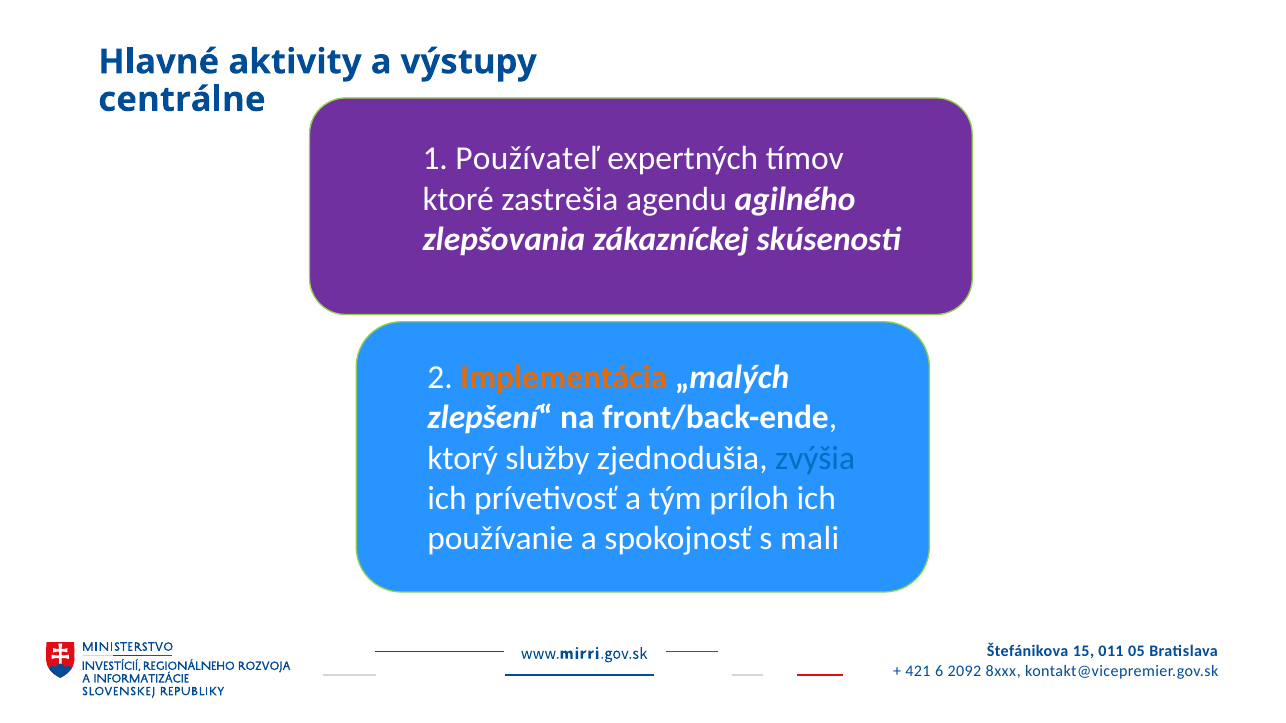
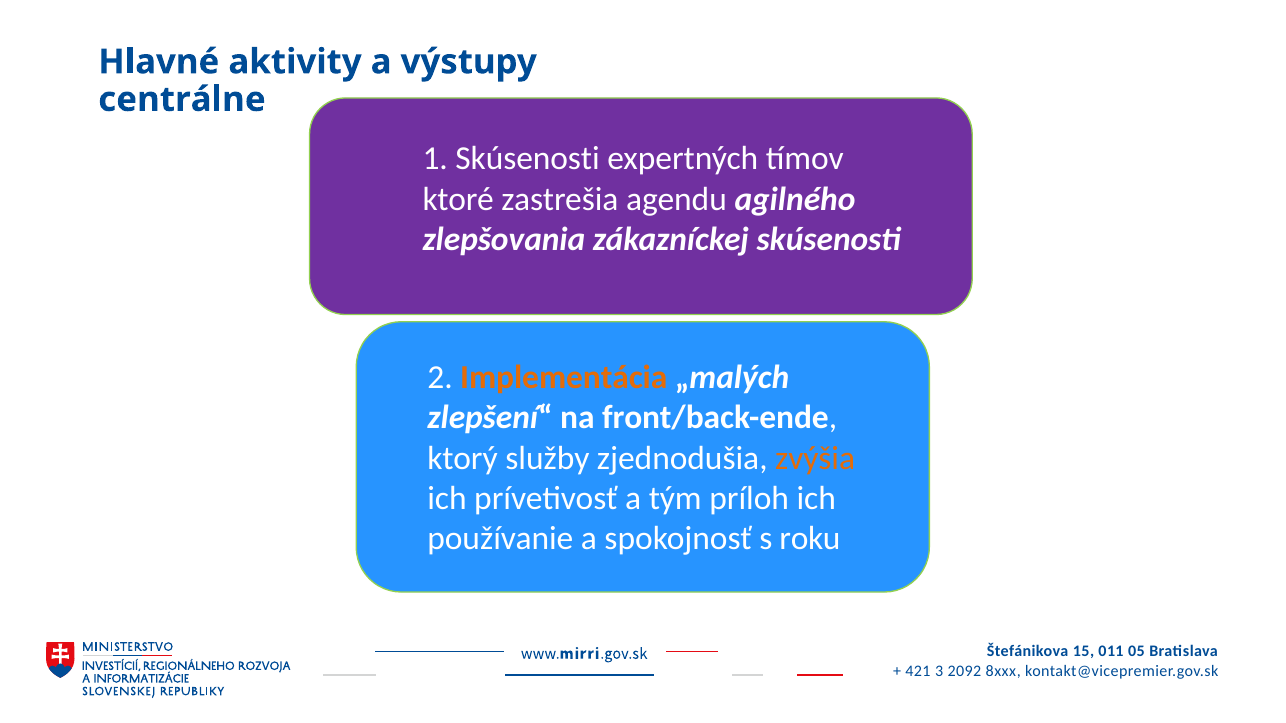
1 Používateľ: Používateľ -> Skúsenosti (528, 159)
zvýšia colour: blue -> orange (815, 458)
mali: mali -> roku (810, 539)
6: 6 -> 3 (939, 671)
